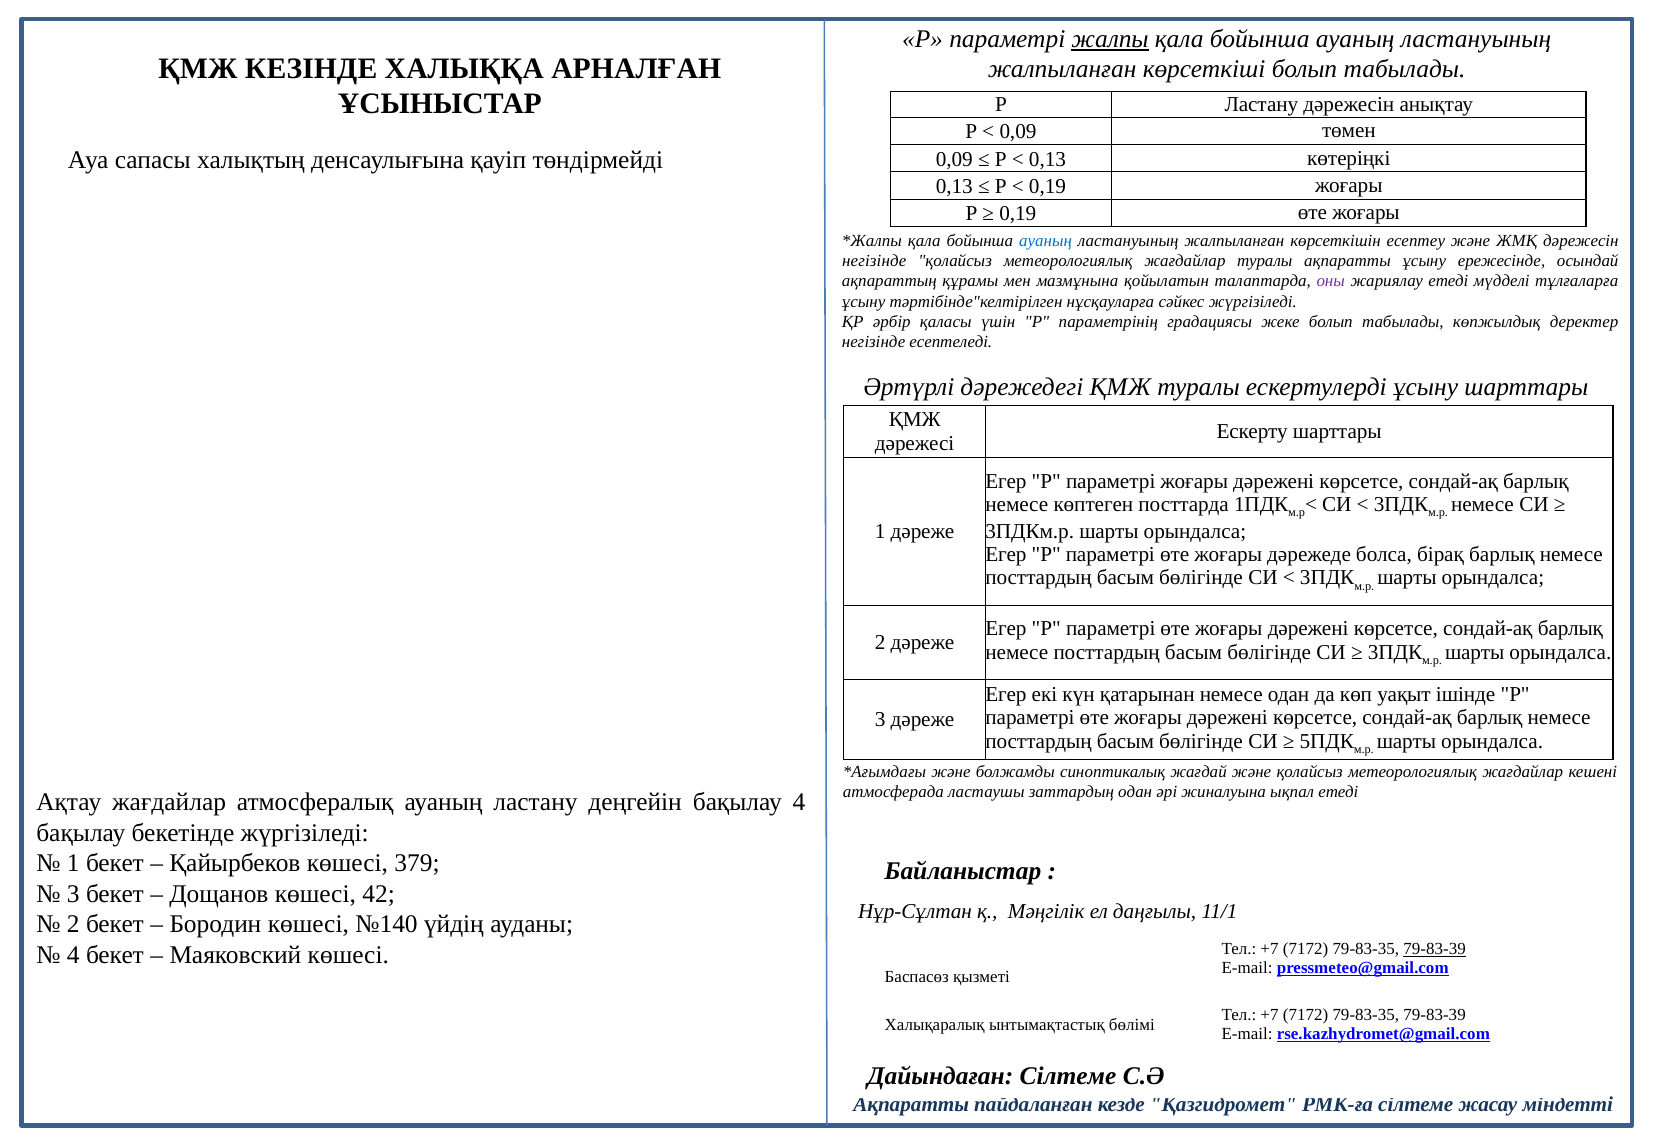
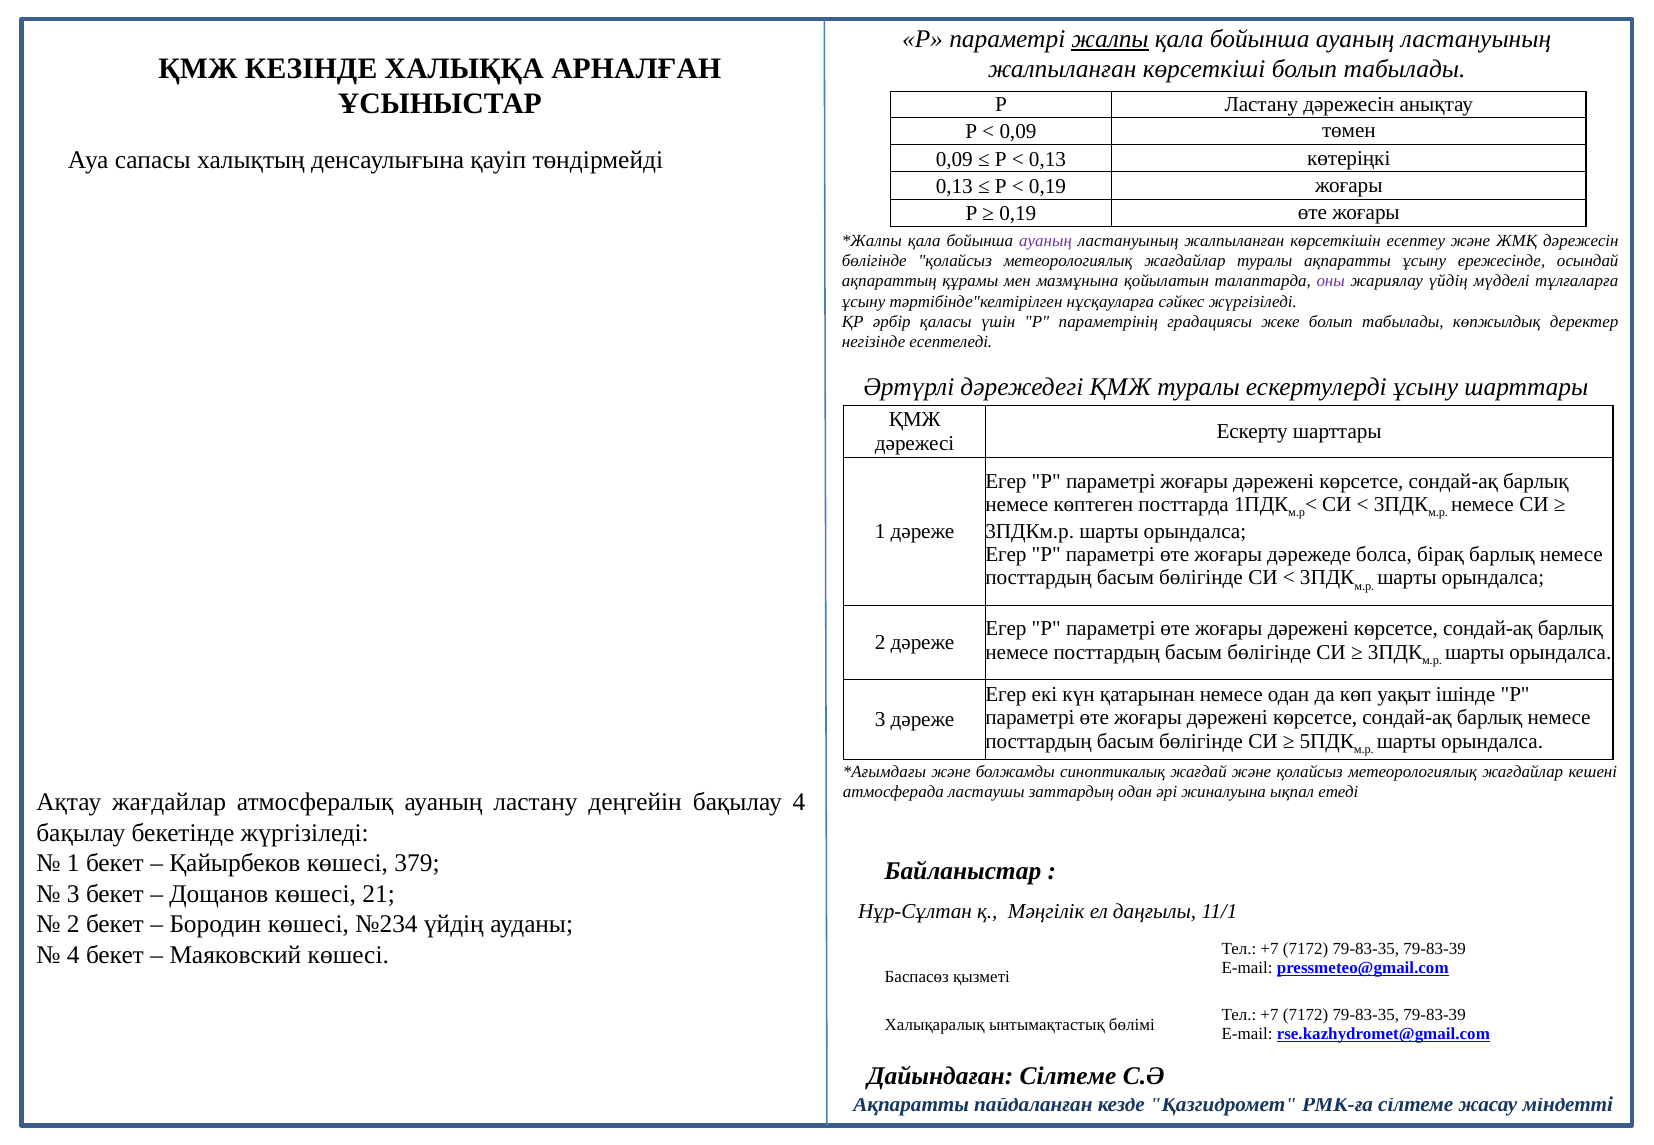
ауаның colour: blue -> purple (1046, 240)
негізінде: негізінде -> бөлігінде (874, 261)
жариялау етеді: етеді -> үйдің (1448, 281)
42: 42 -> 21 (379, 894)
№140: №140 -> №234 (387, 925)
79-83-39 underline: present -> none (1435, 949)
